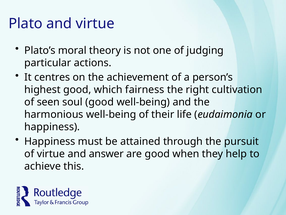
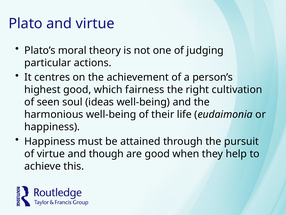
soul good: good -> ideas (100, 102)
answer: answer -> though (106, 153)
